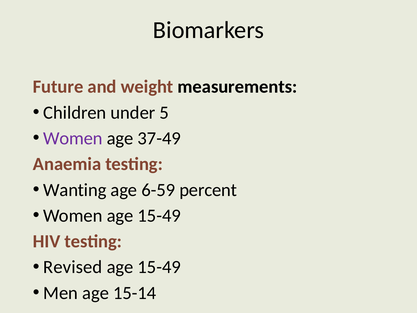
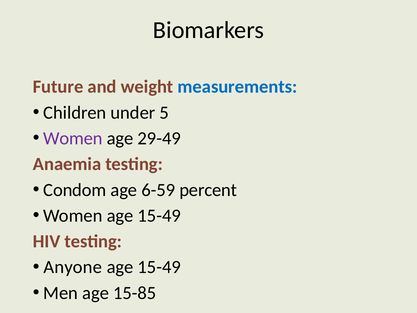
measurements colour: black -> blue (237, 87)
37-49: 37-49 -> 29-49 (159, 138)
Wanting: Wanting -> Condom (75, 190)
Revised: Revised -> Anyone (73, 267)
15-14: 15-14 -> 15-85 (135, 293)
